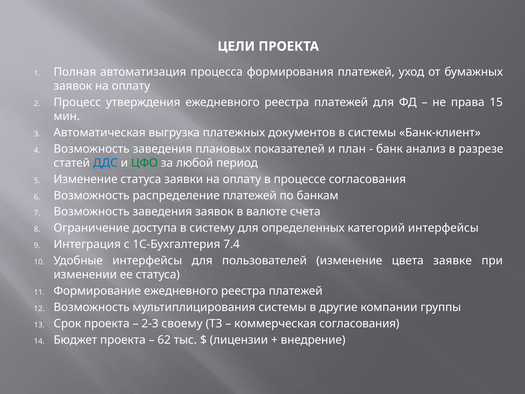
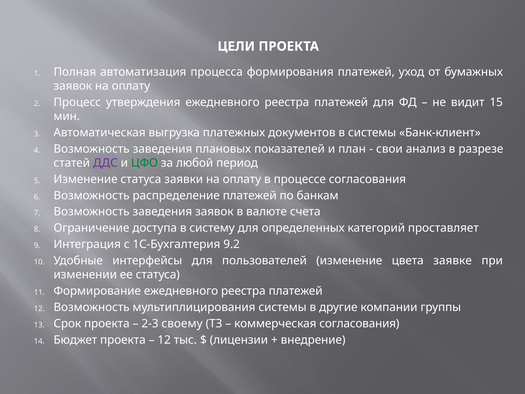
права: права -> видит (468, 102)
банк: банк -> свои (389, 149)
ДДС colour: blue -> purple (105, 163)
категорий интерфейсы: интерфейсы -> проставляет (443, 228)
7.4: 7.4 -> 9.2 (232, 244)
62: 62 -> 12 (164, 340)
